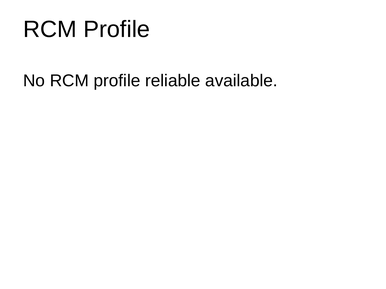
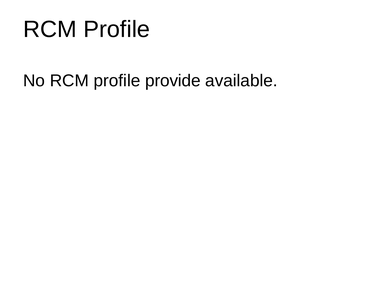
reliable: reliable -> provide (173, 81)
